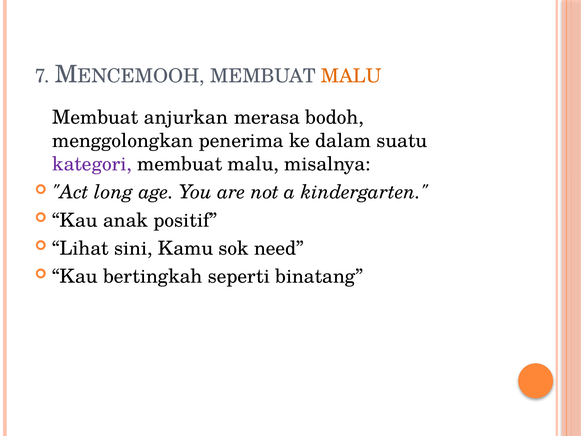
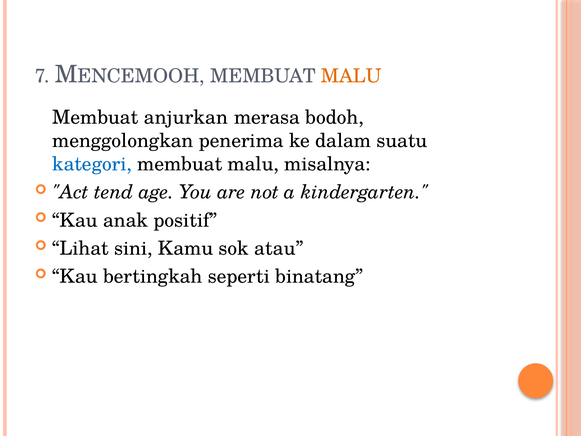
kategori colour: purple -> blue (92, 164)
long: long -> tend (114, 192)
need: need -> atau (279, 248)
